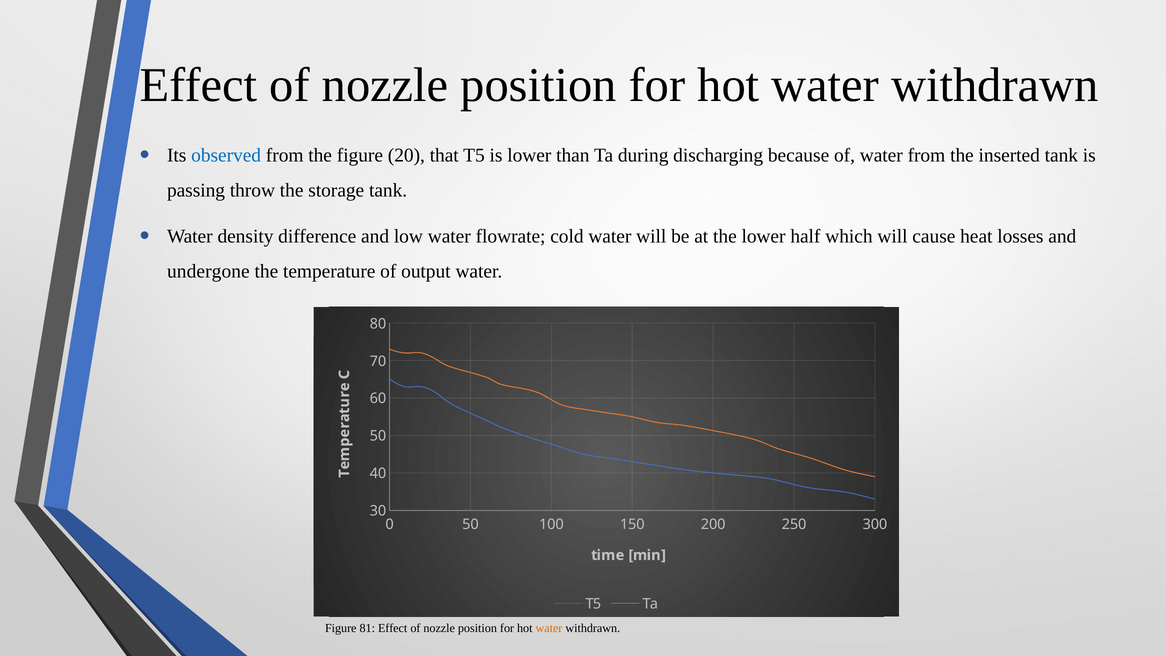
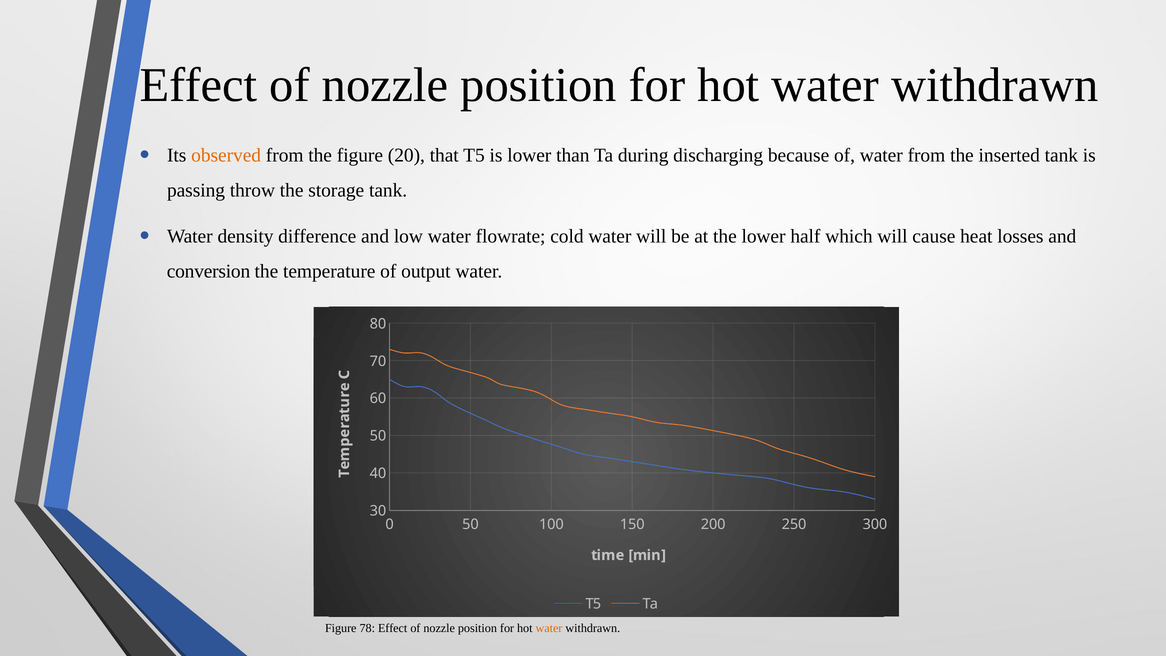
observed colour: blue -> orange (226, 155)
undergone: undergone -> conversion (209, 271)
81: 81 -> 78 (367, 628)
